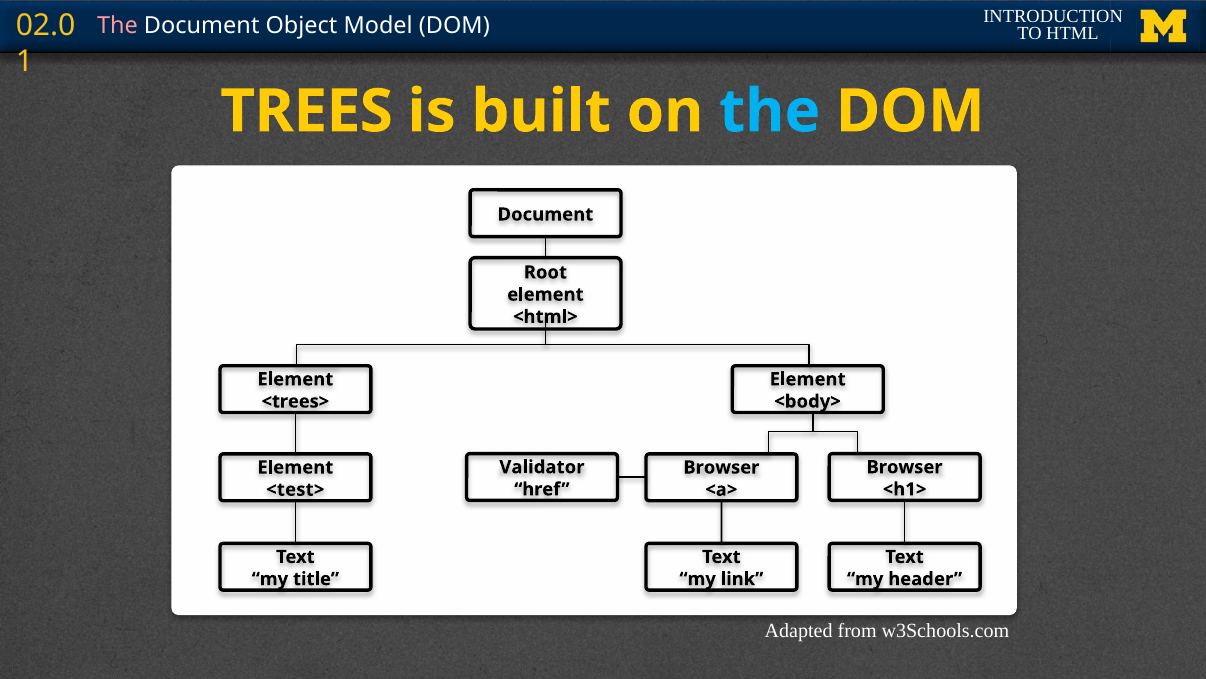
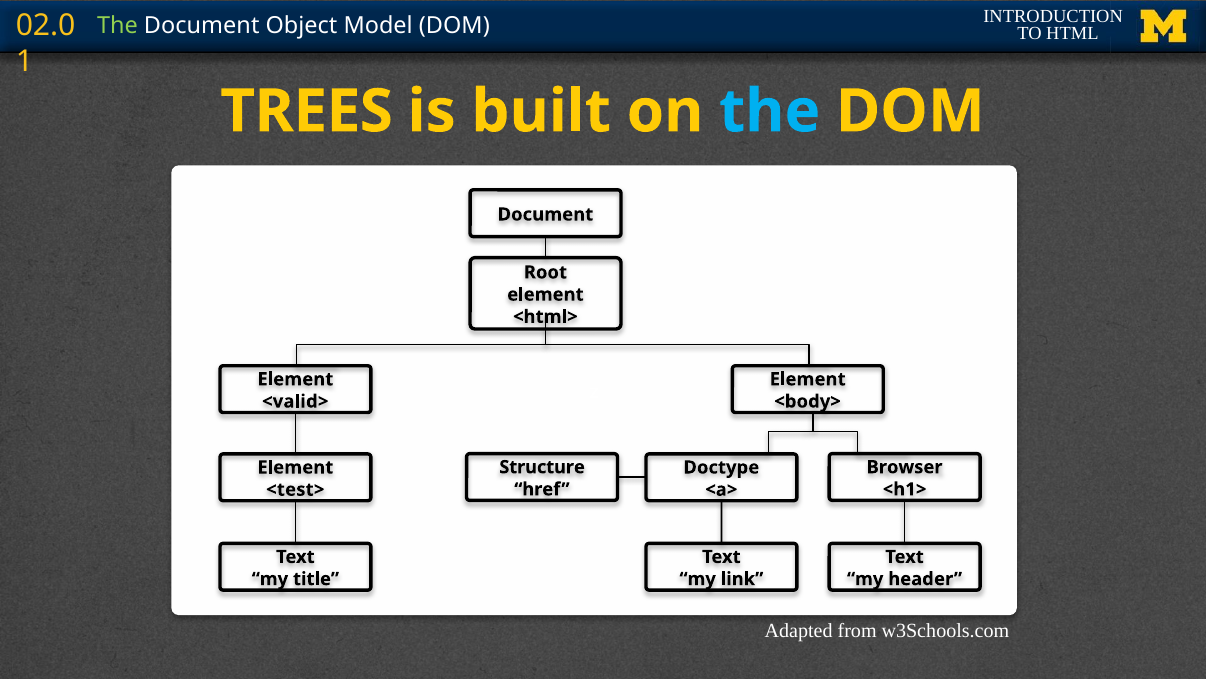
The colour: pink -> light green (118, 26)
<trees>: <trees> -> <valid> (295, 401)
Validator: Validator -> Structure (542, 467)
Browser: Browser -> Doctype (721, 467)
